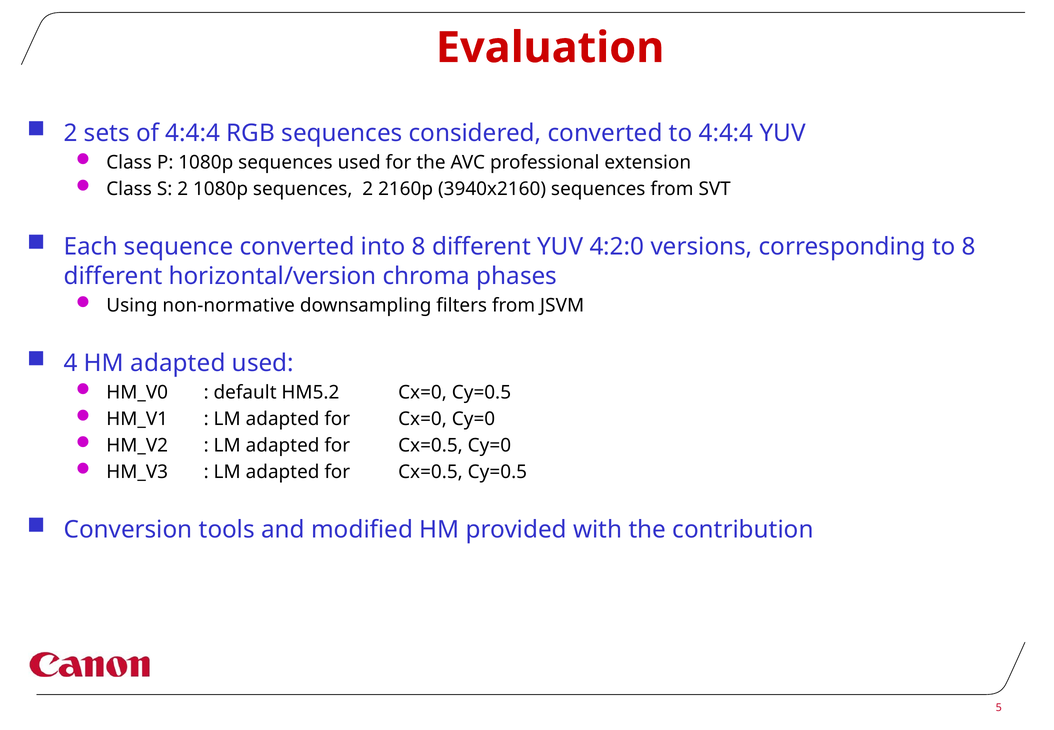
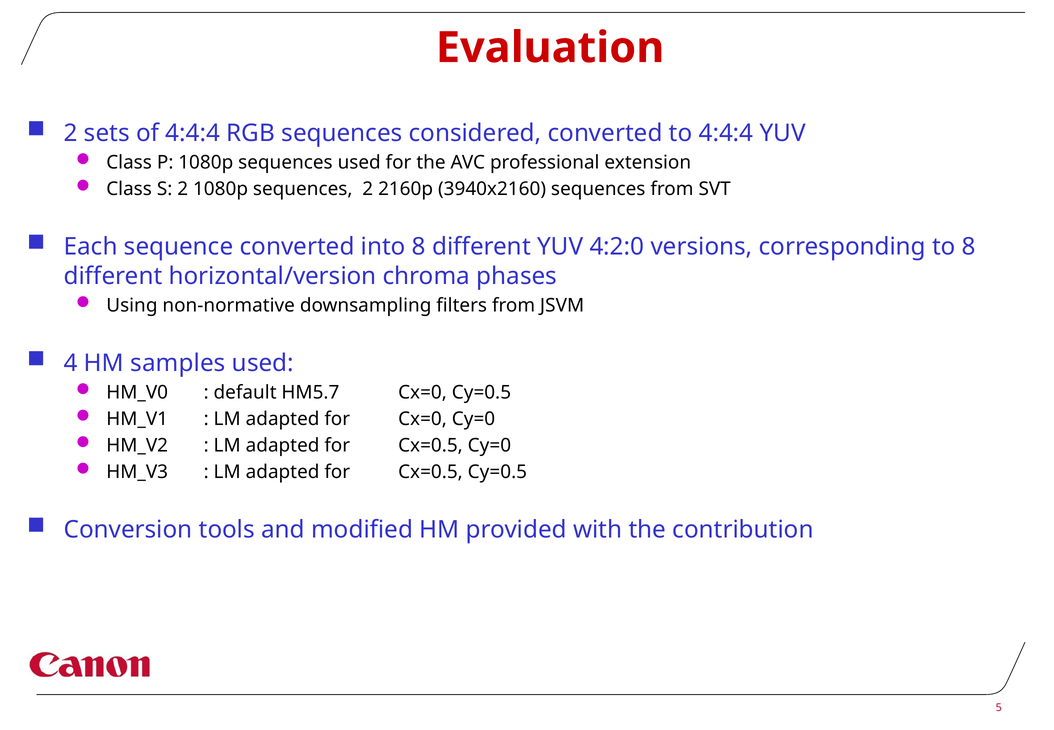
HM adapted: adapted -> samples (178, 363)
HM5.2: HM5.2 -> HM5.7 (310, 392)
